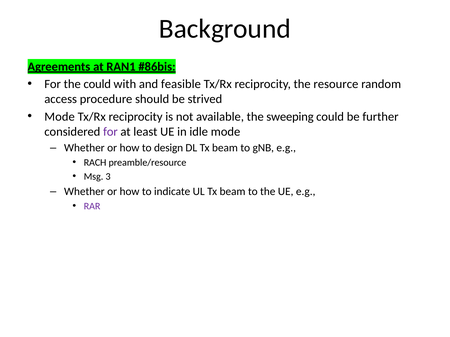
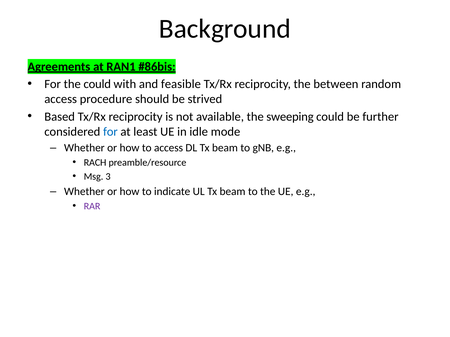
resource: resource -> between (336, 84)
Mode: Mode -> Based (60, 117)
for colour: purple -> blue (110, 132)
to design: design -> access (169, 148)
